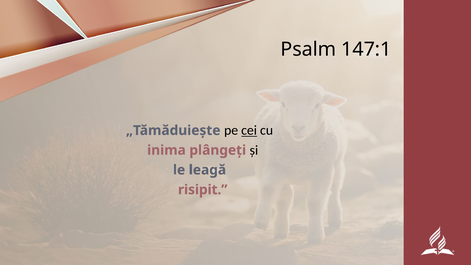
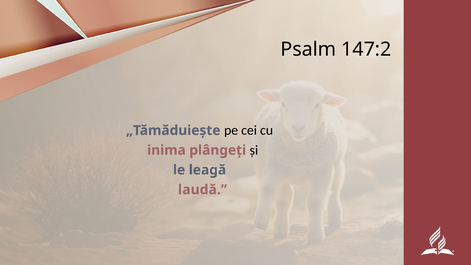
147:1: 147:1 -> 147:2 (366, 49)
cei underline: present -> none (249, 130)
risipit: risipit -> laudă (203, 190)
